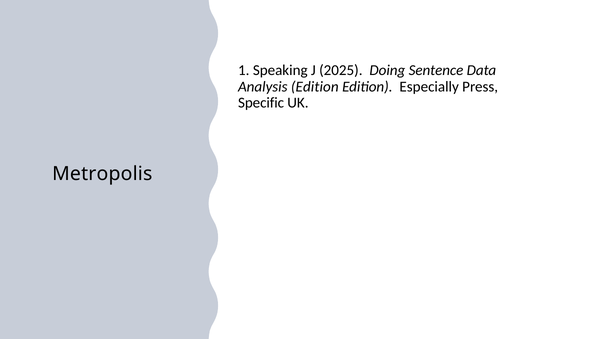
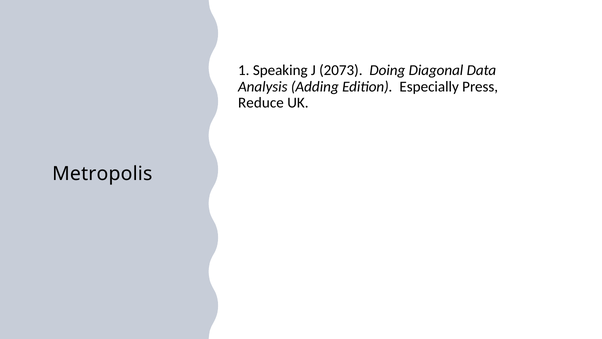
2025: 2025 -> 2073 (341, 70)
Sentence: Sentence -> Diagonal (436, 70)
Analysis Edition: Edition -> Adding (315, 87)
Specific: Specific -> Reduce (261, 103)
